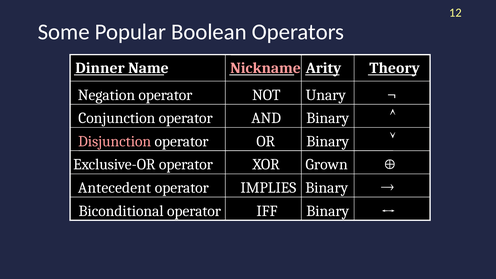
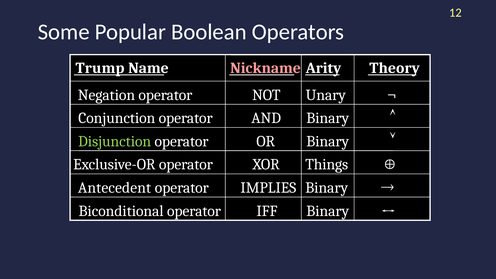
Dinner: Dinner -> Trump (100, 68)
Disjunction colour: pink -> light green (115, 141)
Grown: Grown -> Things (327, 165)
